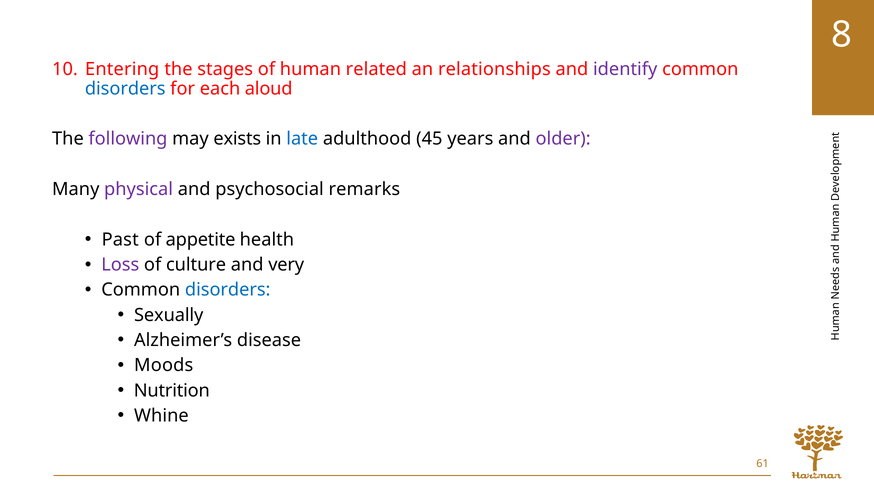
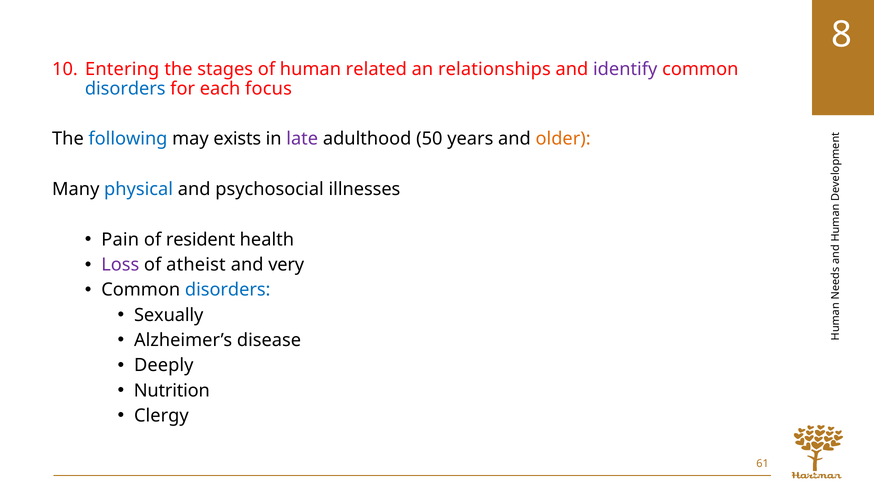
aloud: aloud -> focus (268, 89)
following colour: purple -> blue (128, 139)
late colour: blue -> purple (302, 139)
45: 45 -> 50 (429, 139)
older colour: purple -> orange (563, 139)
physical colour: purple -> blue (139, 189)
remarks: remarks -> illnesses (364, 189)
Past: Past -> Pain (120, 239)
appetite: appetite -> resident (201, 239)
culture: culture -> atheist (196, 265)
Moods: Moods -> Deeply (164, 365)
Whine: Whine -> Clergy (161, 415)
